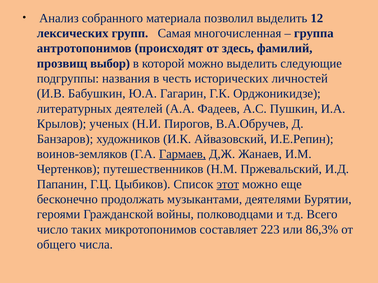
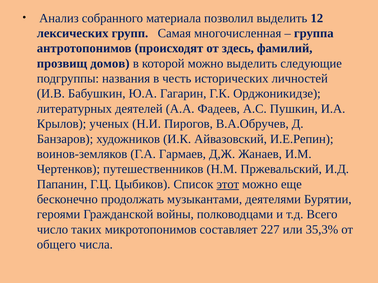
выбор: выбор -> домов (110, 63)
Гармаев underline: present -> none (182, 154)
223: 223 -> 227 (270, 230)
86,3%: 86,3% -> 35,3% (322, 230)
